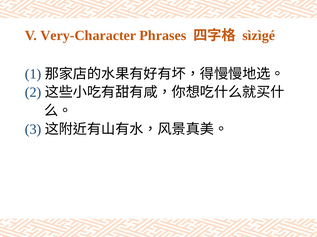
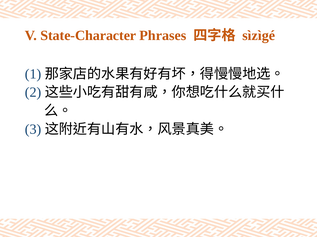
Very-Character: Very-Character -> State-Character (88, 36)
